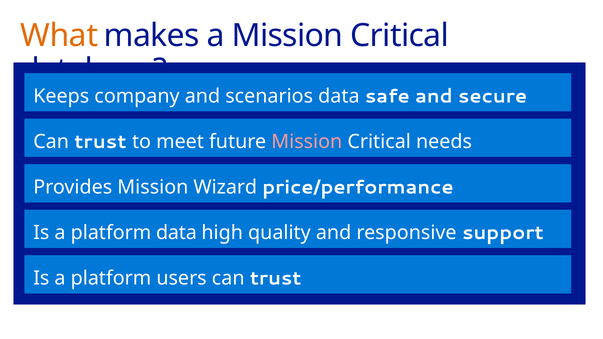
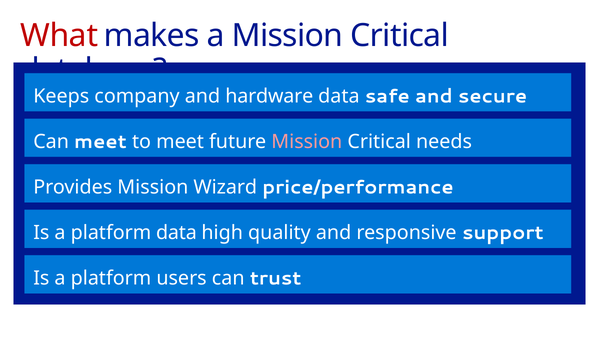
What colour: orange -> red (59, 36)
scenarios: scenarios -> hardware (269, 96)
trust: trust -> meet (100, 142)
